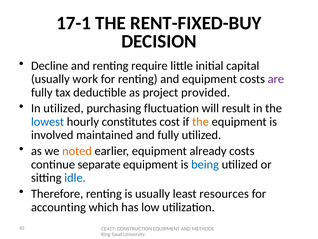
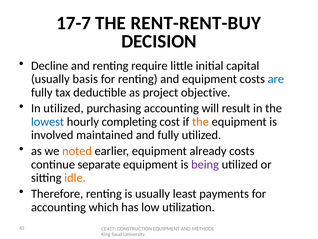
17-1: 17-1 -> 17-7 (74, 23)
RENT-FIXED-BUY: RENT-FIXED-BUY -> RENT-RENT-BUY (196, 23)
work: work -> basis (85, 79)
are colour: purple -> blue (276, 79)
provided: provided -> objective (206, 92)
purchasing fluctuation: fluctuation -> accounting (171, 108)
constitutes: constitutes -> completing (129, 122)
being colour: blue -> purple (205, 164)
idle colour: blue -> orange (75, 177)
resources: resources -> payments (224, 193)
